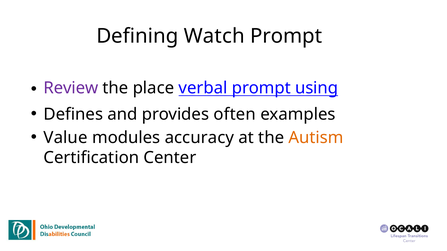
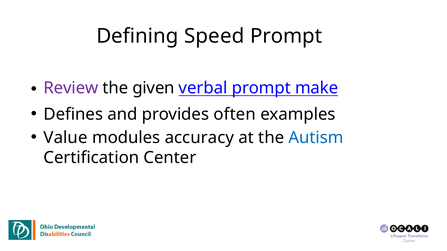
Watch: Watch -> Speed (214, 36)
place: place -> given (154, 88)
using: using -> make (317, 88)
Autism colour: orange -> blue (316, 138)
